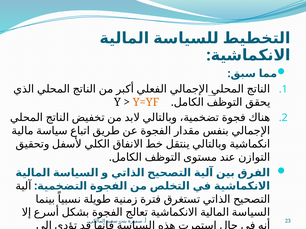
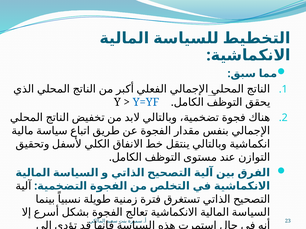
Y=YF colour: orange -> blue (146, 102)
